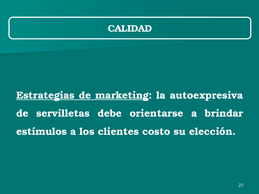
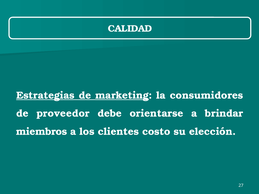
autoexpresiva: autoexpresiva -> consumidores (207, 95)
servilletas: servilletas -> proveedor (63, 114)
estímulos: estímulos -> miembros (42, 132)
